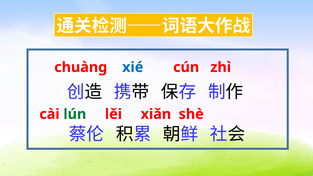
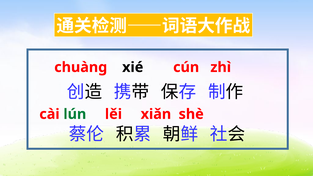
xié colour: blue -> black (133, 67)
